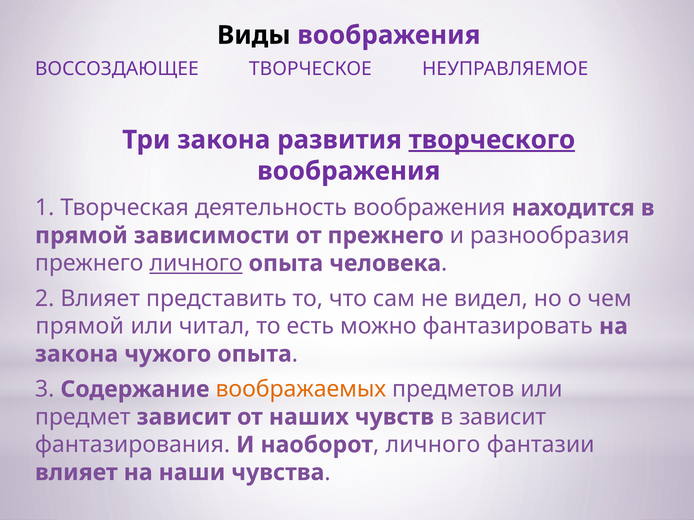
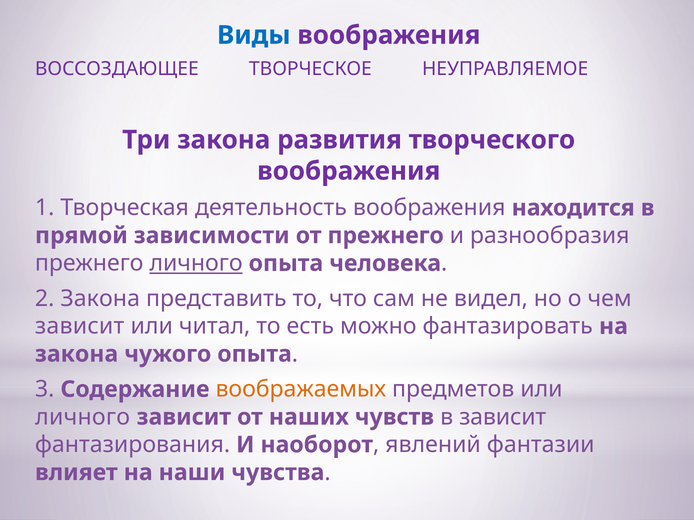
Виды colour: black -> blue (254, 35)
творческого underline: present -> none (492, 140)
2 Влияет: Влияет -> Закона (100, 299)
прямой: прямой -> зависит (80, 327)
предмет: предмет -> личного (83, 417)
личного: личного -> явлений (433, 445)
